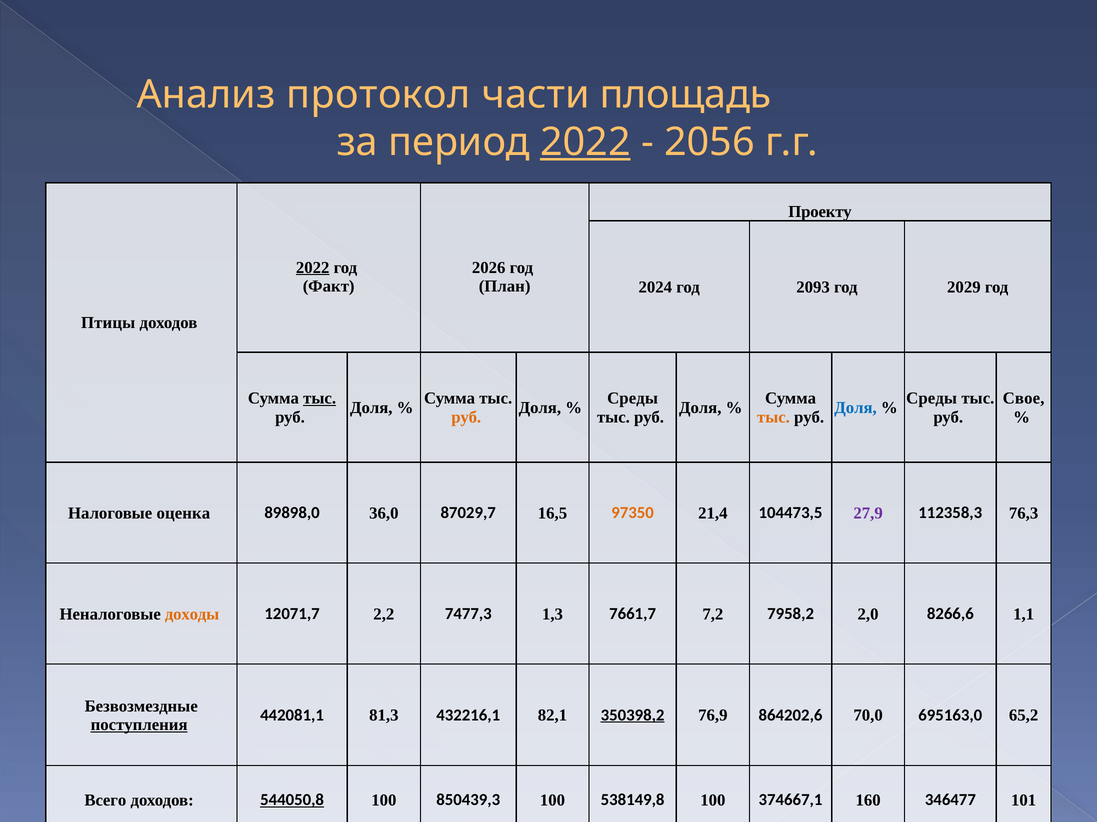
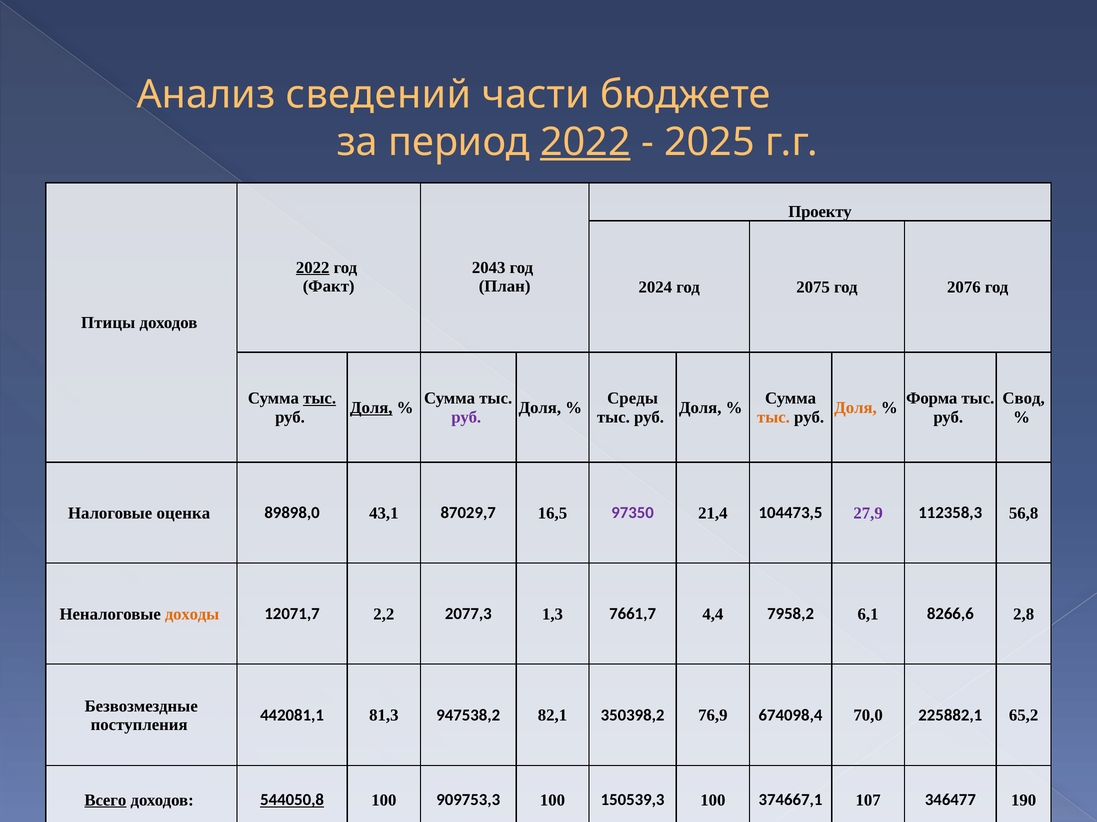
протокол: протокол -> сведений (378, 95)
площадь: площадь -> бюджете (685, 95)
2056: 2056 -> 2025 (709, 142)
2026: 2026 -> 2043 (489, 268)
2093: 2093 -> 2075 (813, 287)
2029: 2029 -> 2076 (964, 287)
Среды: Среды -> Форма (932, 399)
Свое: Свое -> Свод (1024, 399)
Доля underline: none -> present (371, 408)
Доля colour: blue -> orange (856, 408)
руб colour: orange -> purple (466, 417)
36,0: 36,0 -> 43,1 (384, 514)
97350 colour: orange -> purple (633, 513)
76,3: 76,3 -> 56,8 (1024, 514)
7477,3: 7477,3 -> 2077,3 (468, 614)
7,2: 7,2 -> 4,4 (713, 615)
2,0: 2,0 -> 6,1 (868, 615)
1,1: 1,1 -> 2,8 (1024, 615)
432216,1: 432216,1 -> 947538,2 (468, 716)
350398,2 underline: present -> none (633, 716)
864202,6: 864202,6 -> 674098,4 (791, 716)
695163,0: 695163,0 -> 225882,1 (950, 716)
поступления underline: present -> none (139, 725)
Всего underline: none -> present (105, 801)
850439,3: 850439,3 -> 909753,3 (468, 800)
538149,8: 538149,8 -> 150539,3 (633, 800)
160: 160 -> 107 (868, 801)
101: 101 -> 190 (1024, 801)
